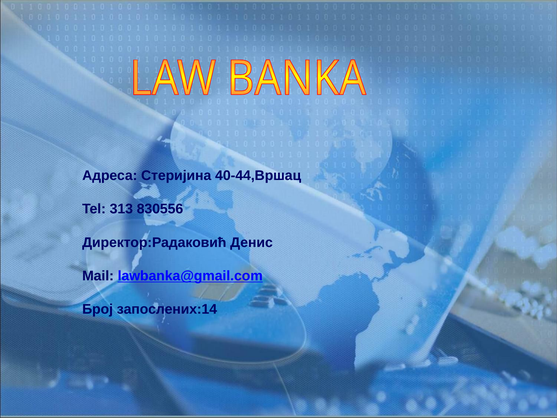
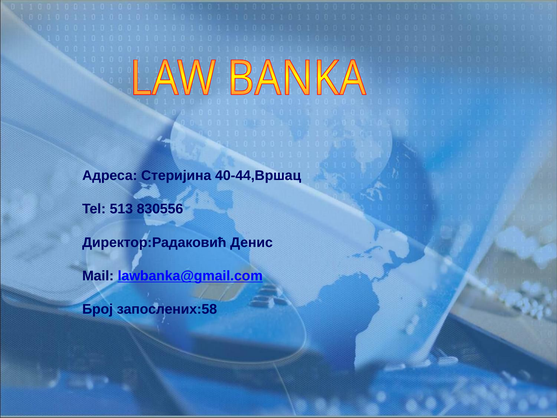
313: 313 -> 513 (121, 209)
запослених:14: запослених:14 -> запослених:58 (167, 309)
